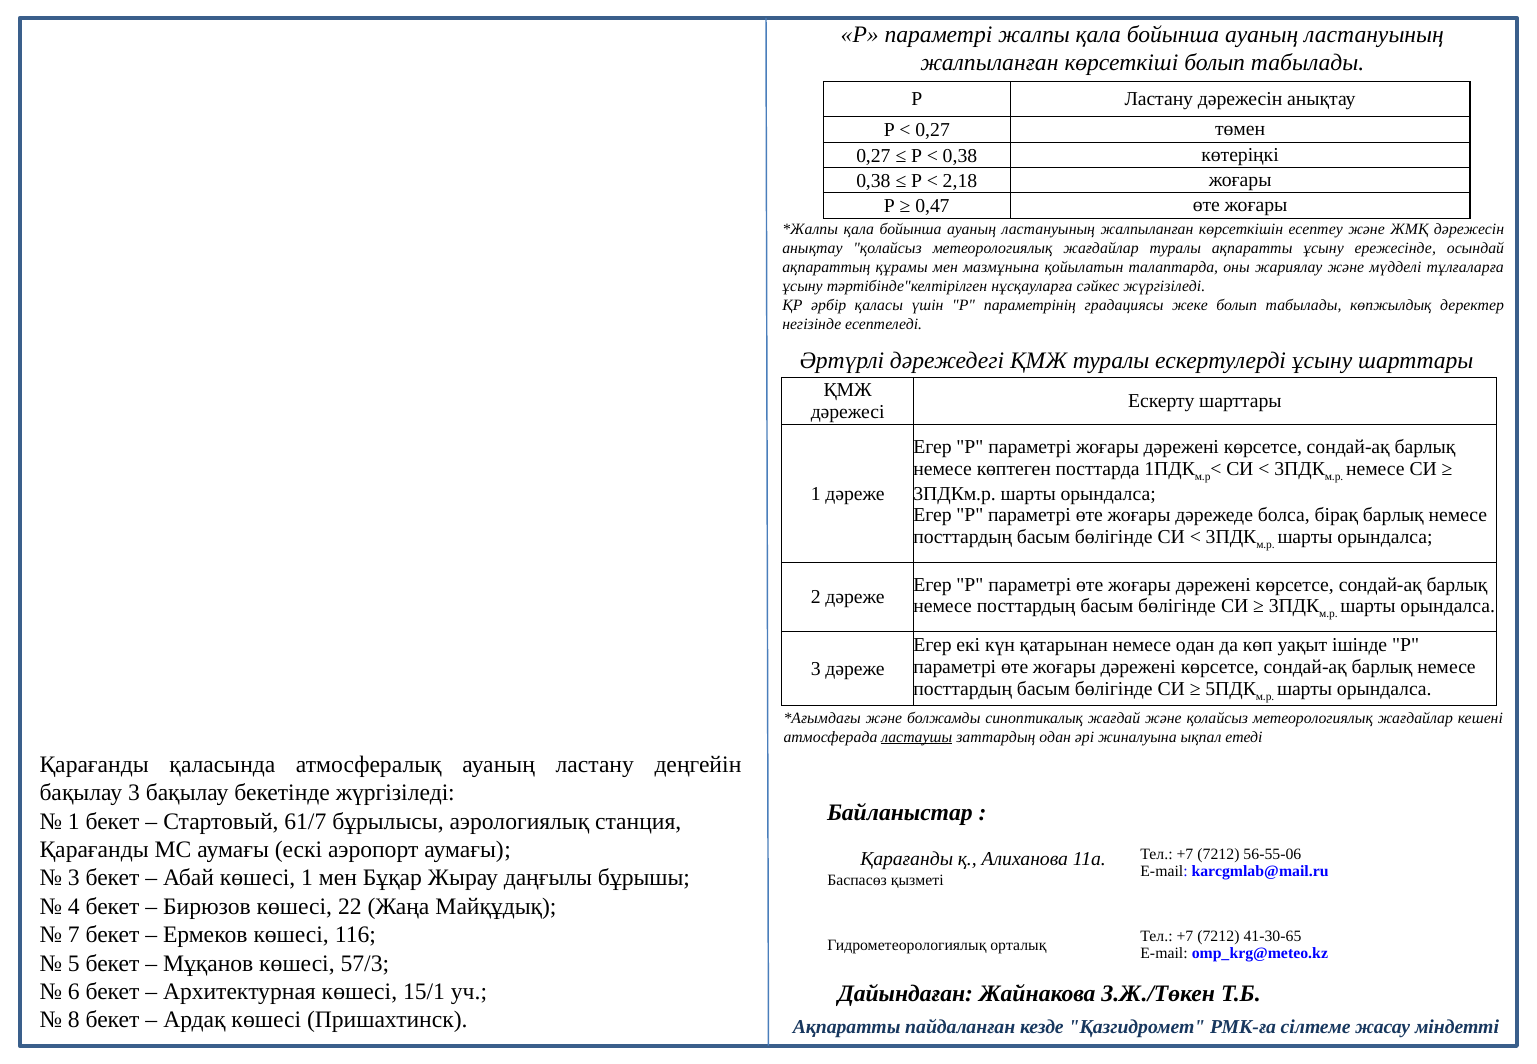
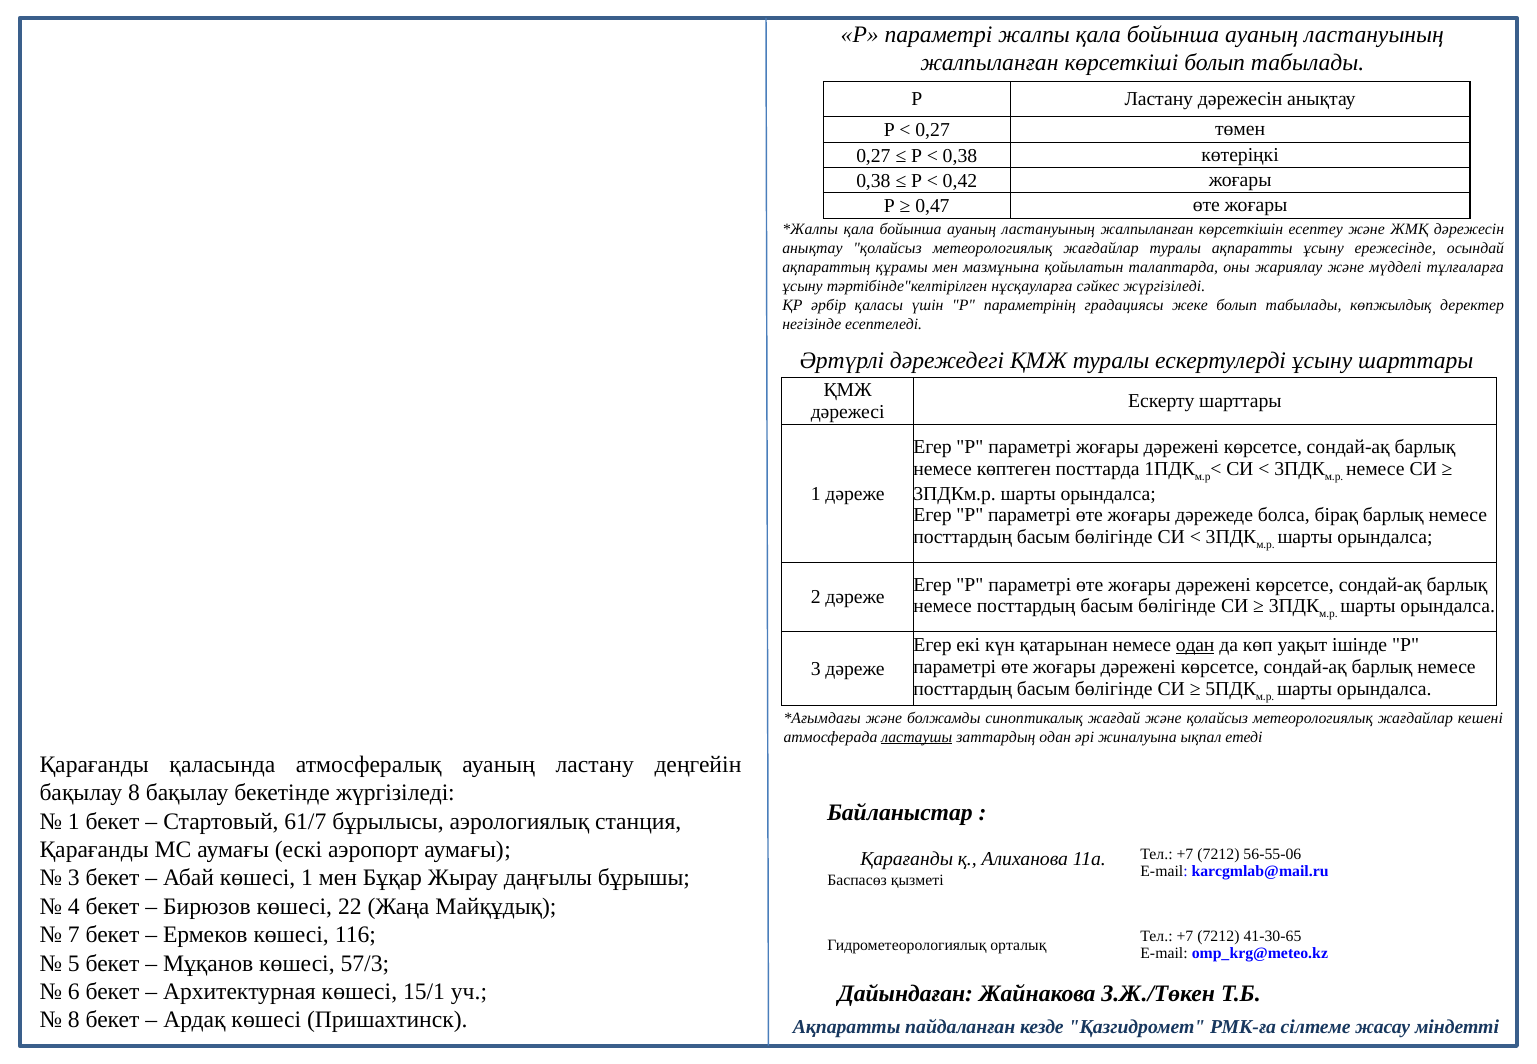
2,18: 2,18 -> 0,42 (960, 181)
одан underline: none -> present (1195, 645)
бақылау 3: 3 -> 8 (134, 793)
